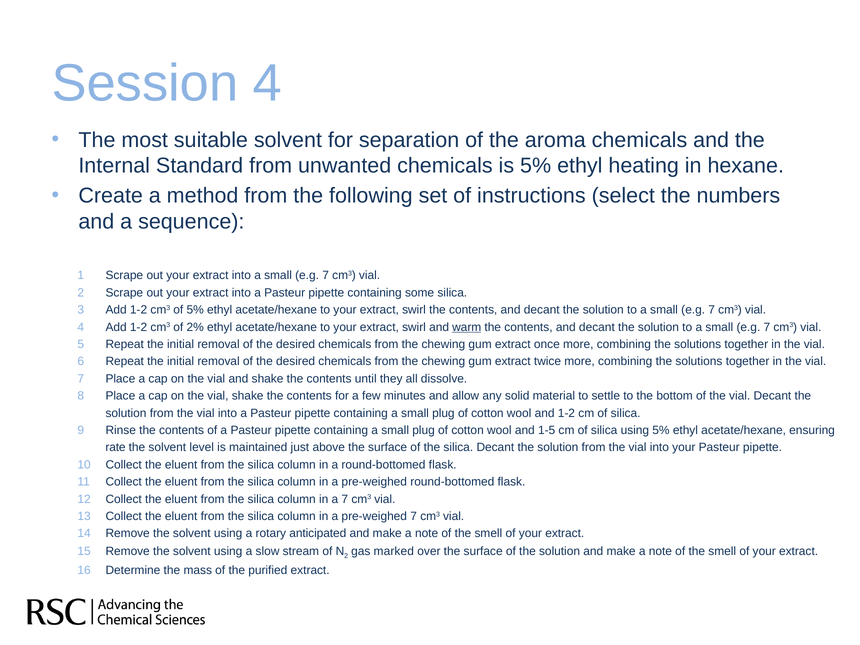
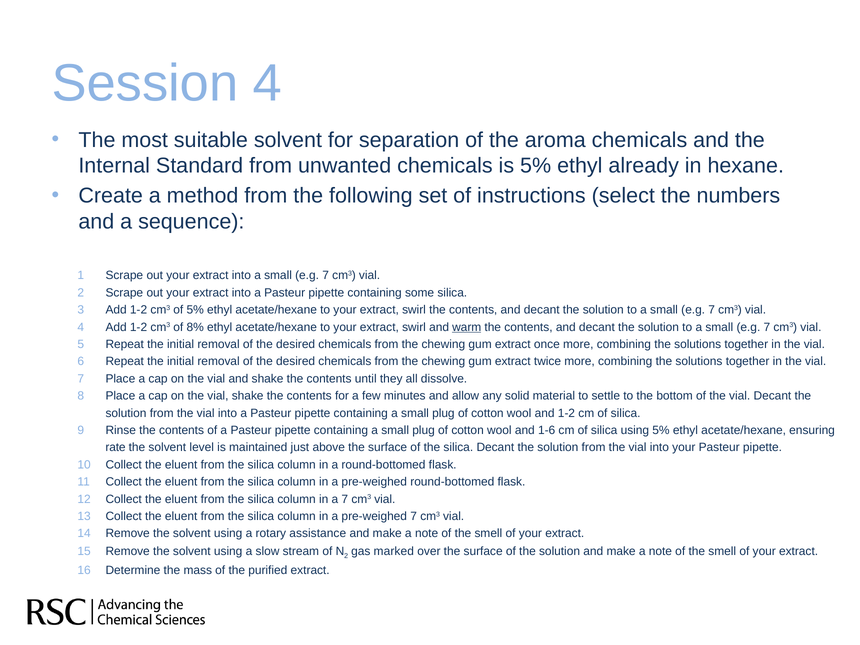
heating: heating -> already (644, 166)
2%: 2% -> 8% (195, 327)
1-5: 1-5 -> 1-6 (547, 430)
anticipated: anticipated -> assistance (318, 534)
